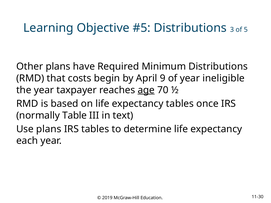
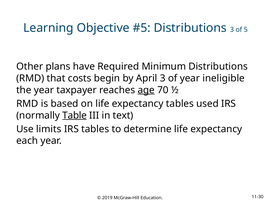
April 9: 9 -> 3 (163, 78)
once: once -> used (207, 104)
Table underline: none -> present (75, 116)
Use plans: plans -> limits (49, 129)
